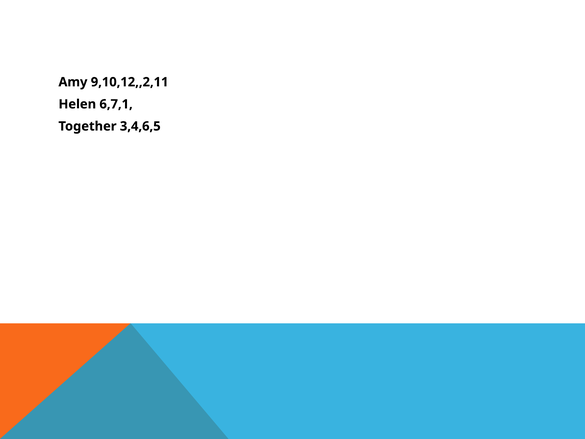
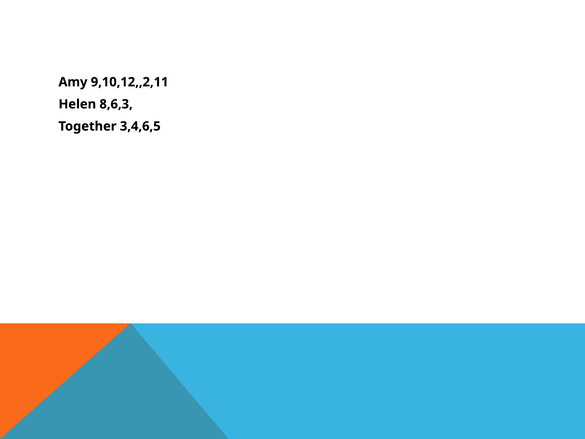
6,7,1: 6,7,1 -> 8,6,3 (116, 104)
